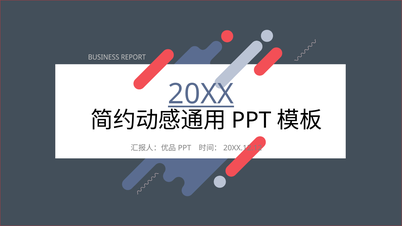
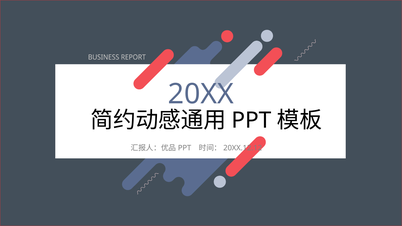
20XX underline: present -> none (201, 94)
